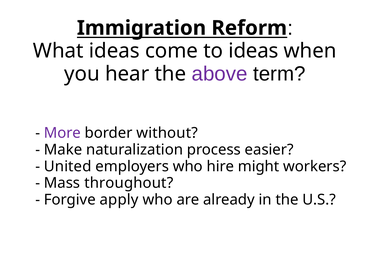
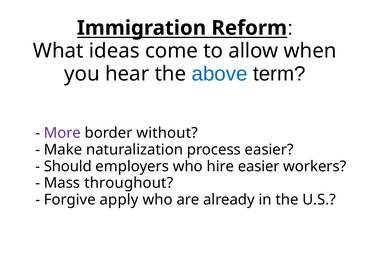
to ideas: ideas -> allow (253, 51)
above colour: purple -> blue (220, 74)
United: United -> Should (68, 166)
hire might: might -> easier (259, 166)
